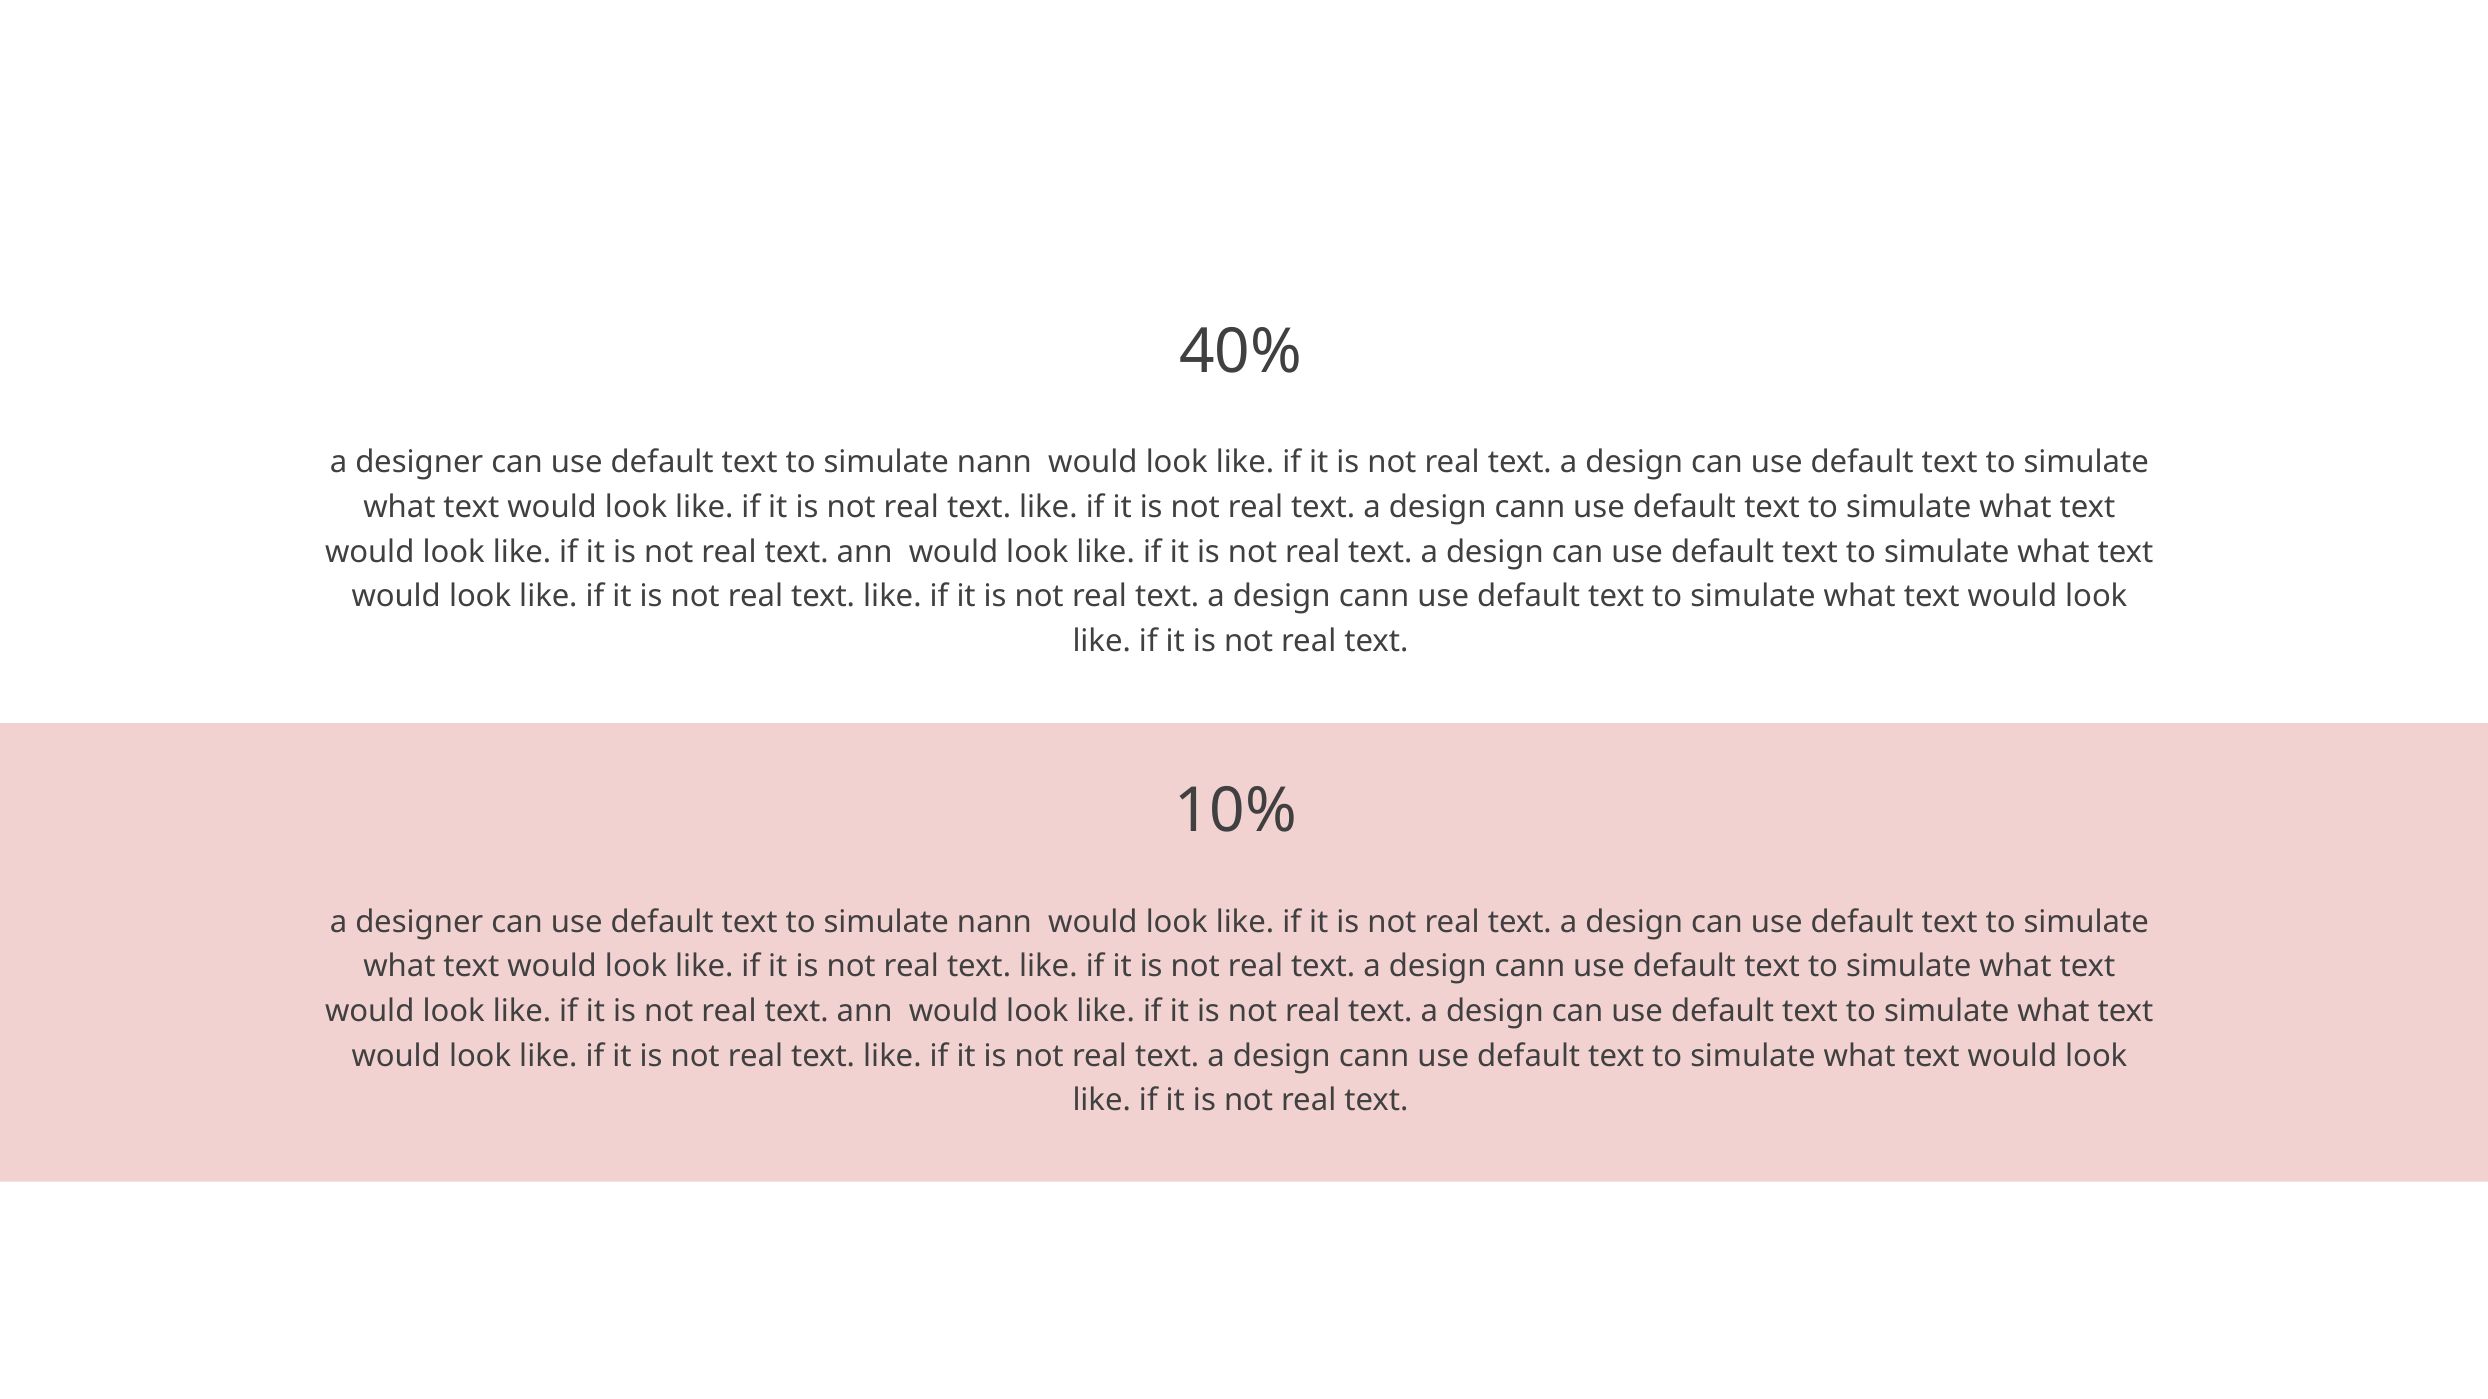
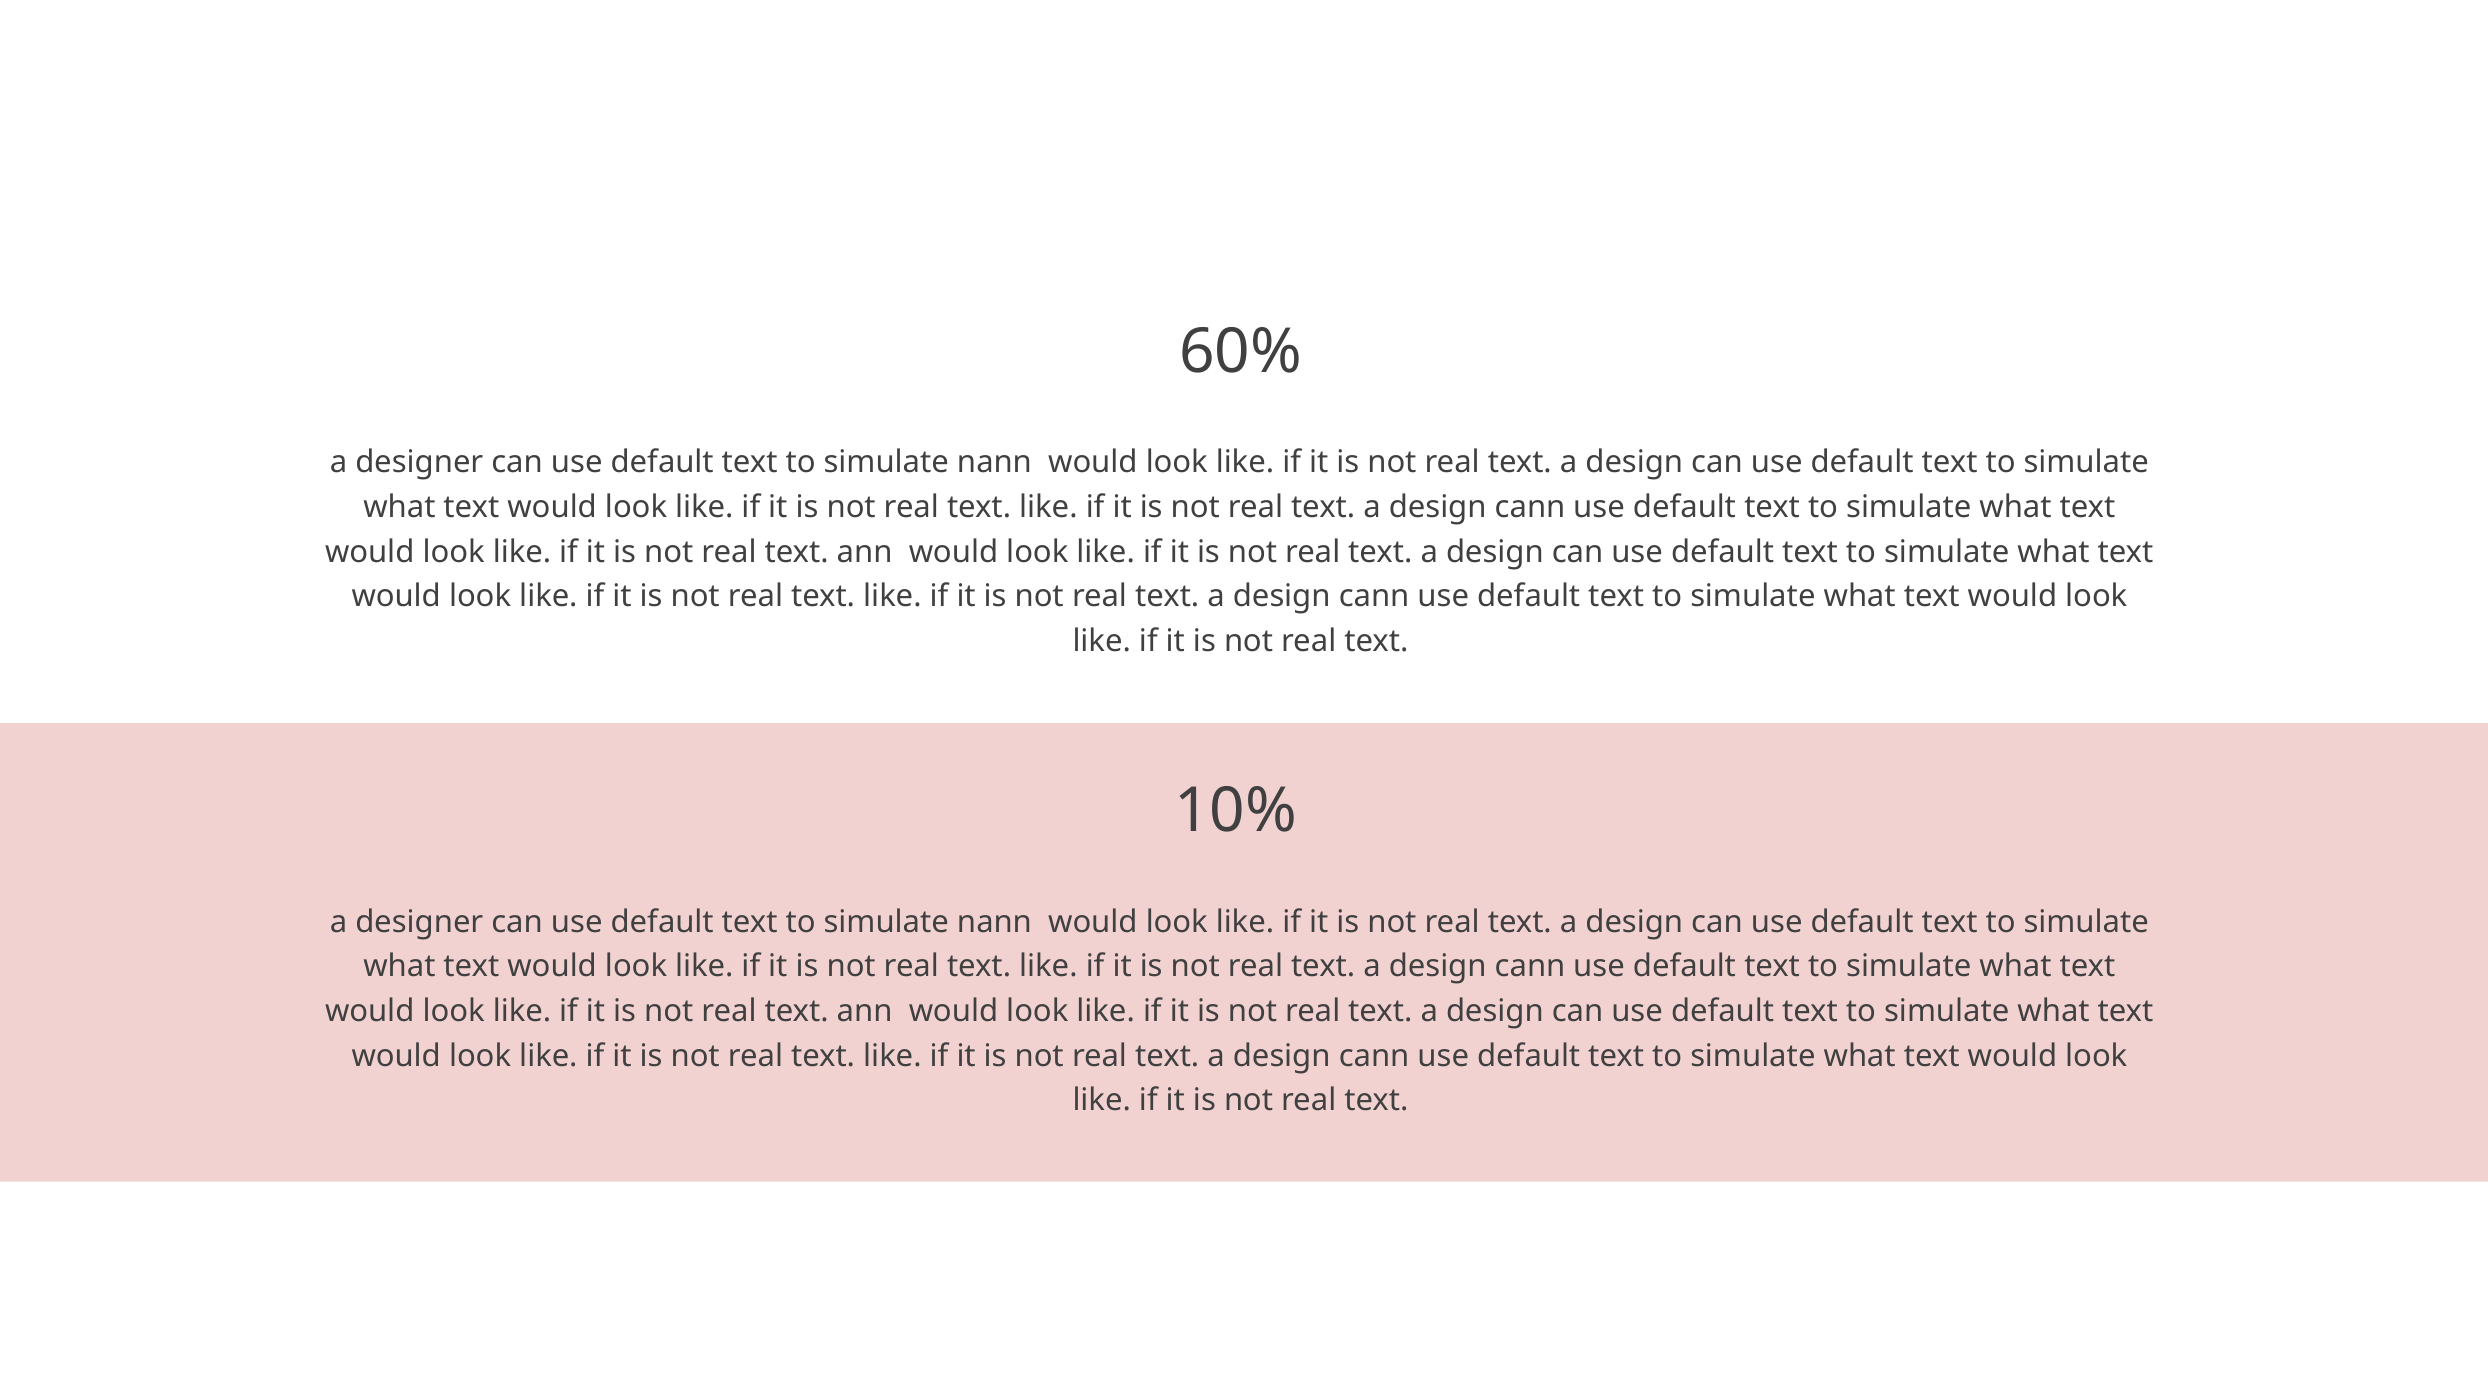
40%: 40% -> 60% (1241, 352)
